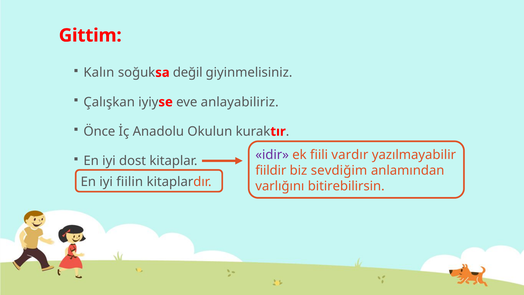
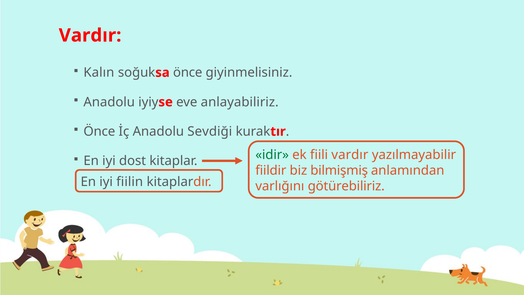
Gittim: Gittim -> Vardır (90, 35)
değil: değil -> önce (188, 72)
Çalışkan: Çalışkan -> Anadolu (109, 102)
Okulun: Okulun -> Sevdiği (210, 131)
idir colour: purple -> green (272, 155)
sevdiğim: sevdiğim -> bilmişmiş (339, 170)
bitirebilirsin: bitirebilirsin -> götürebiliriz (346, 186)
